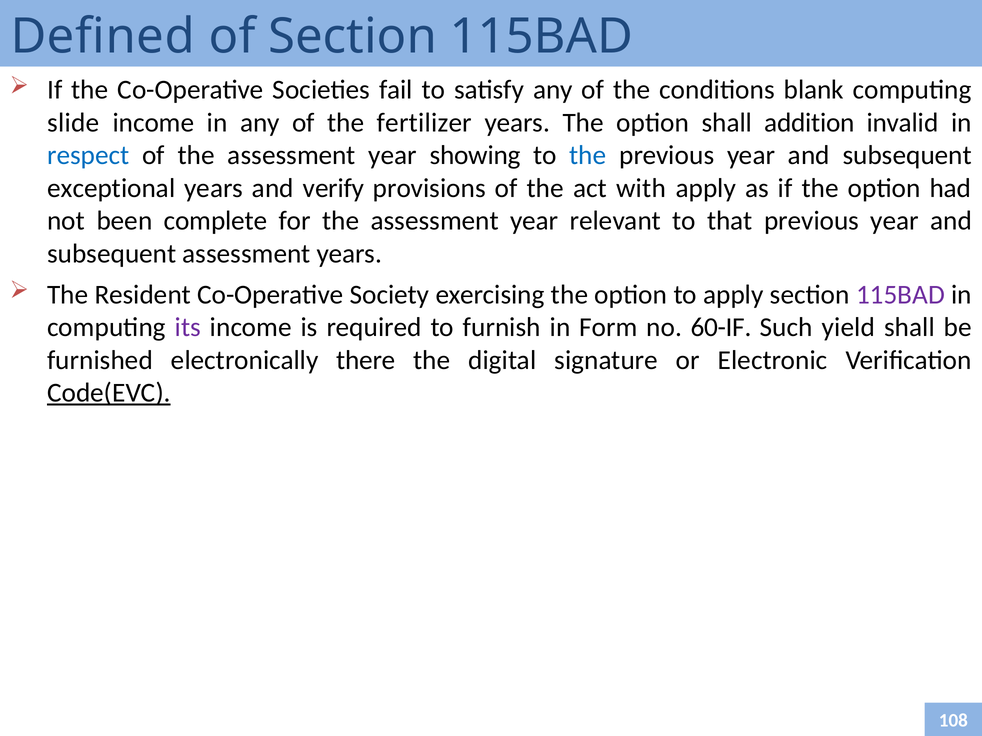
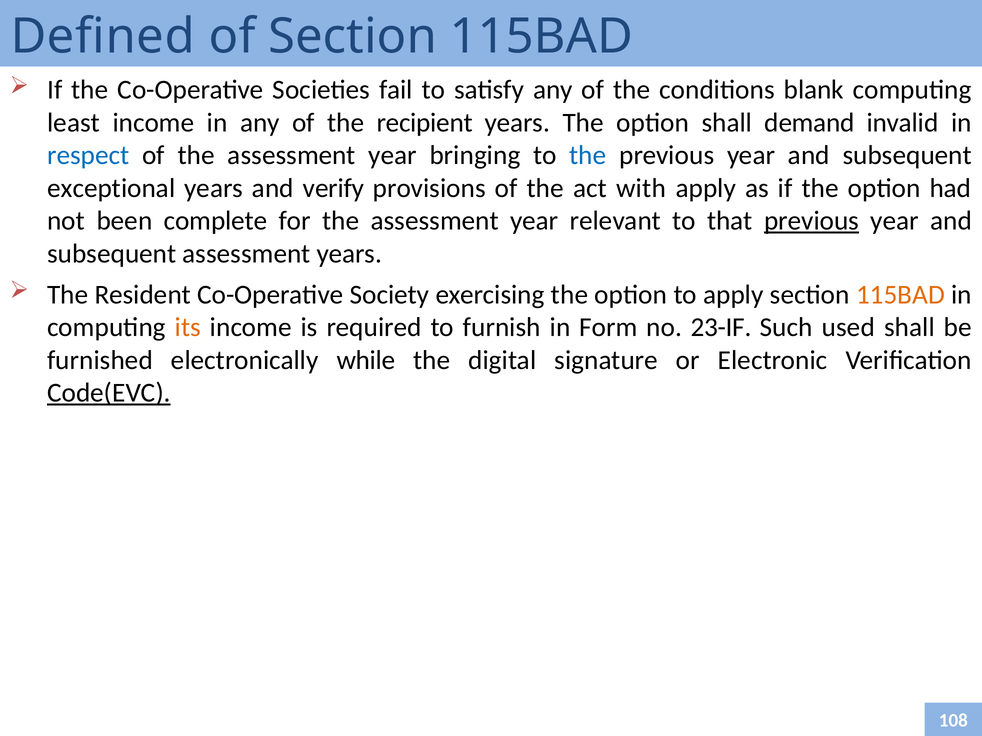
slide: slide -> least (74, 123)
fertilizer: fertilizer -> recipient (425, 123)
addition: addition -> demand (810, 123)
showing: showing -> bringing (475, 155)
previous underline: none -> present (812, 221)
115BAD colour: purple -> orange (900, 295)
its colour: purple -> orange (188, 328)
60-IF: 60-IF -> 23-IF (721, 328)
yield: yield -> used (848, 328)
there: there -> while (366, 360)
